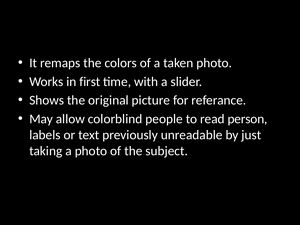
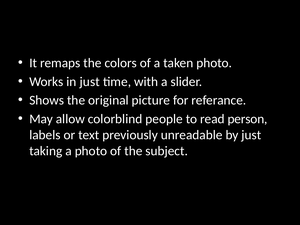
in first: first -> just (90, 82)
